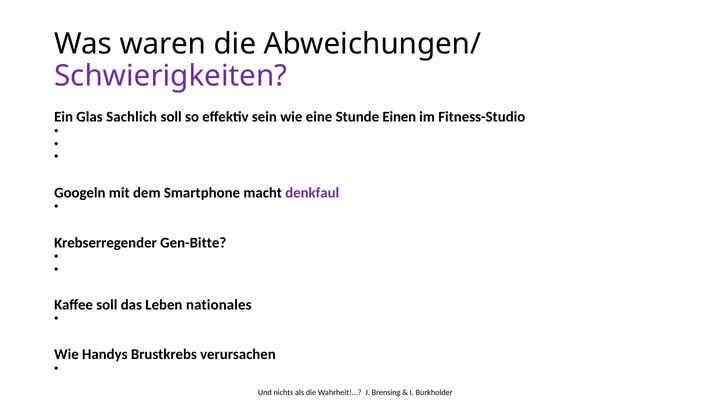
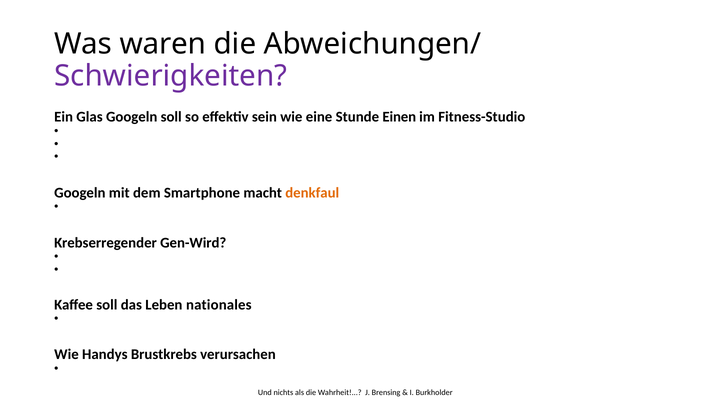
Glas Sachlich: Sachlich -> Googeln (132, 117)
denkfaul colour: purple -> orange (312, 193)
Gen-Bitte: Gen-Bitte -> Gen-Wird (193, 243)
